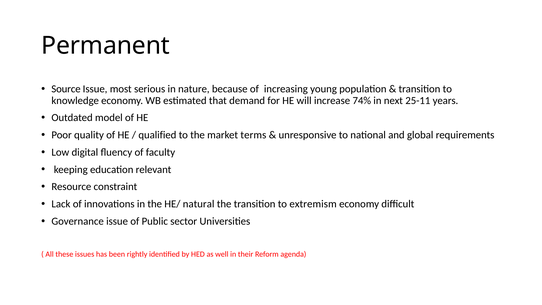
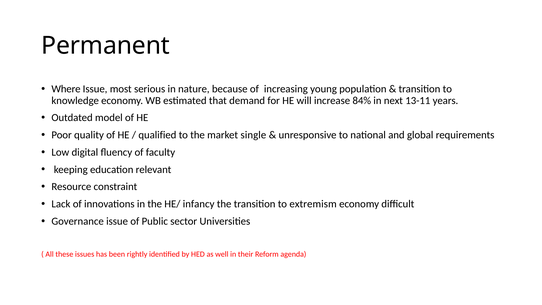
Source: Source -> Where (66, 89)
74%: 74% -> 84% (362, 101)
25-11: 25-11 -> 13-11 (418, 101)
terms: terms -> single (253, 135)
natural: natural -> infancy (199, 204)
